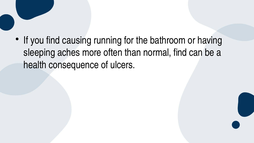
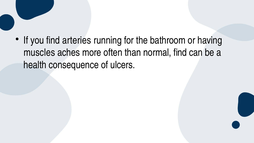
causing: causing -> arteries (77, 40)
sleeping: sleeping -> muscles (39, 53)
